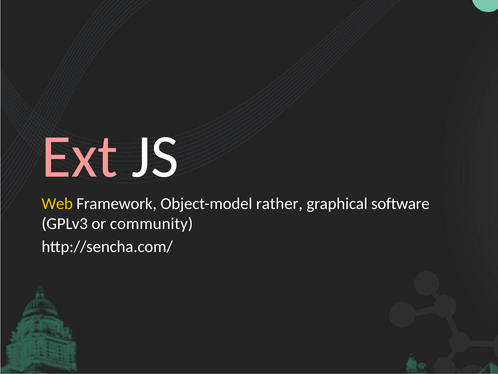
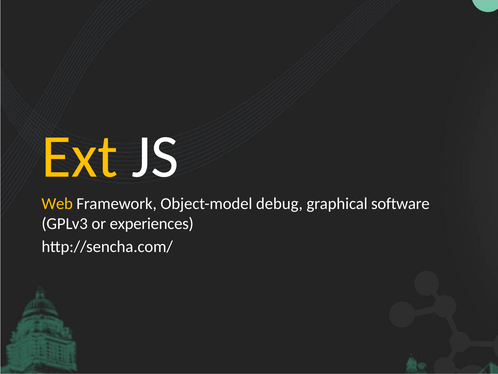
Ext colour: pink -> yellow (80, 157)
rather: rather -> debug (279, 203)
community: community -> experiences (152, 223)
